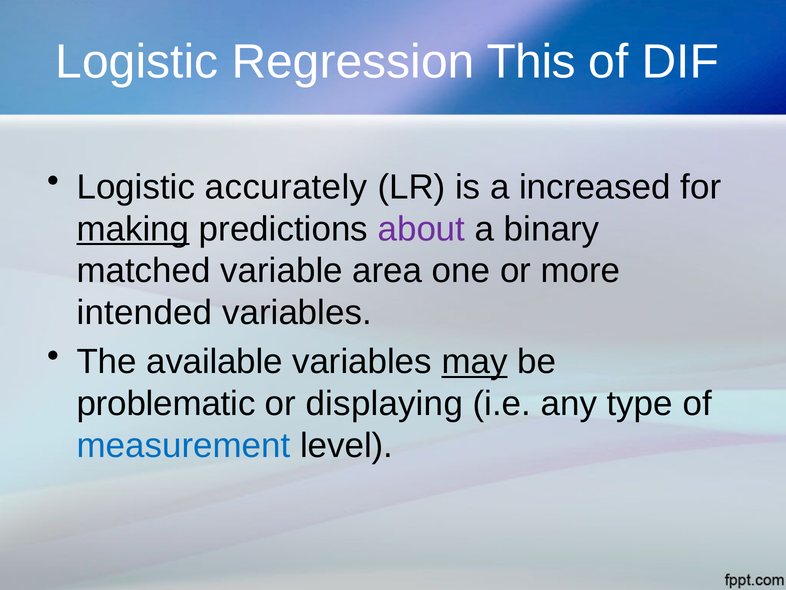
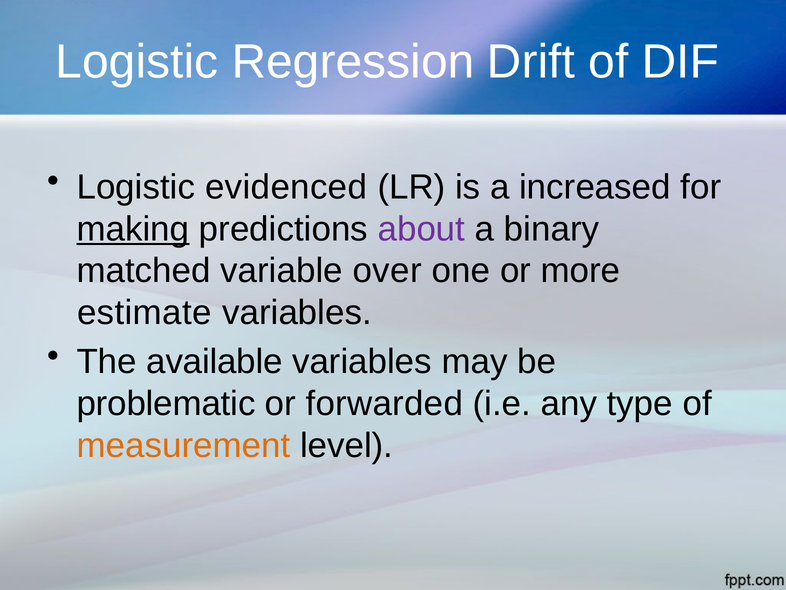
This: This -> Drift (531, 62)
accurately: accurately -> evidenced (286, 187)
area: area -> over (387, 271)
intended: intended -> estimate (144, 313)
may underline: present -> none (475, 362)
displaying: displaying -> forwarded (384, 404)
measurement colour: blue -> orange (183, 445)
